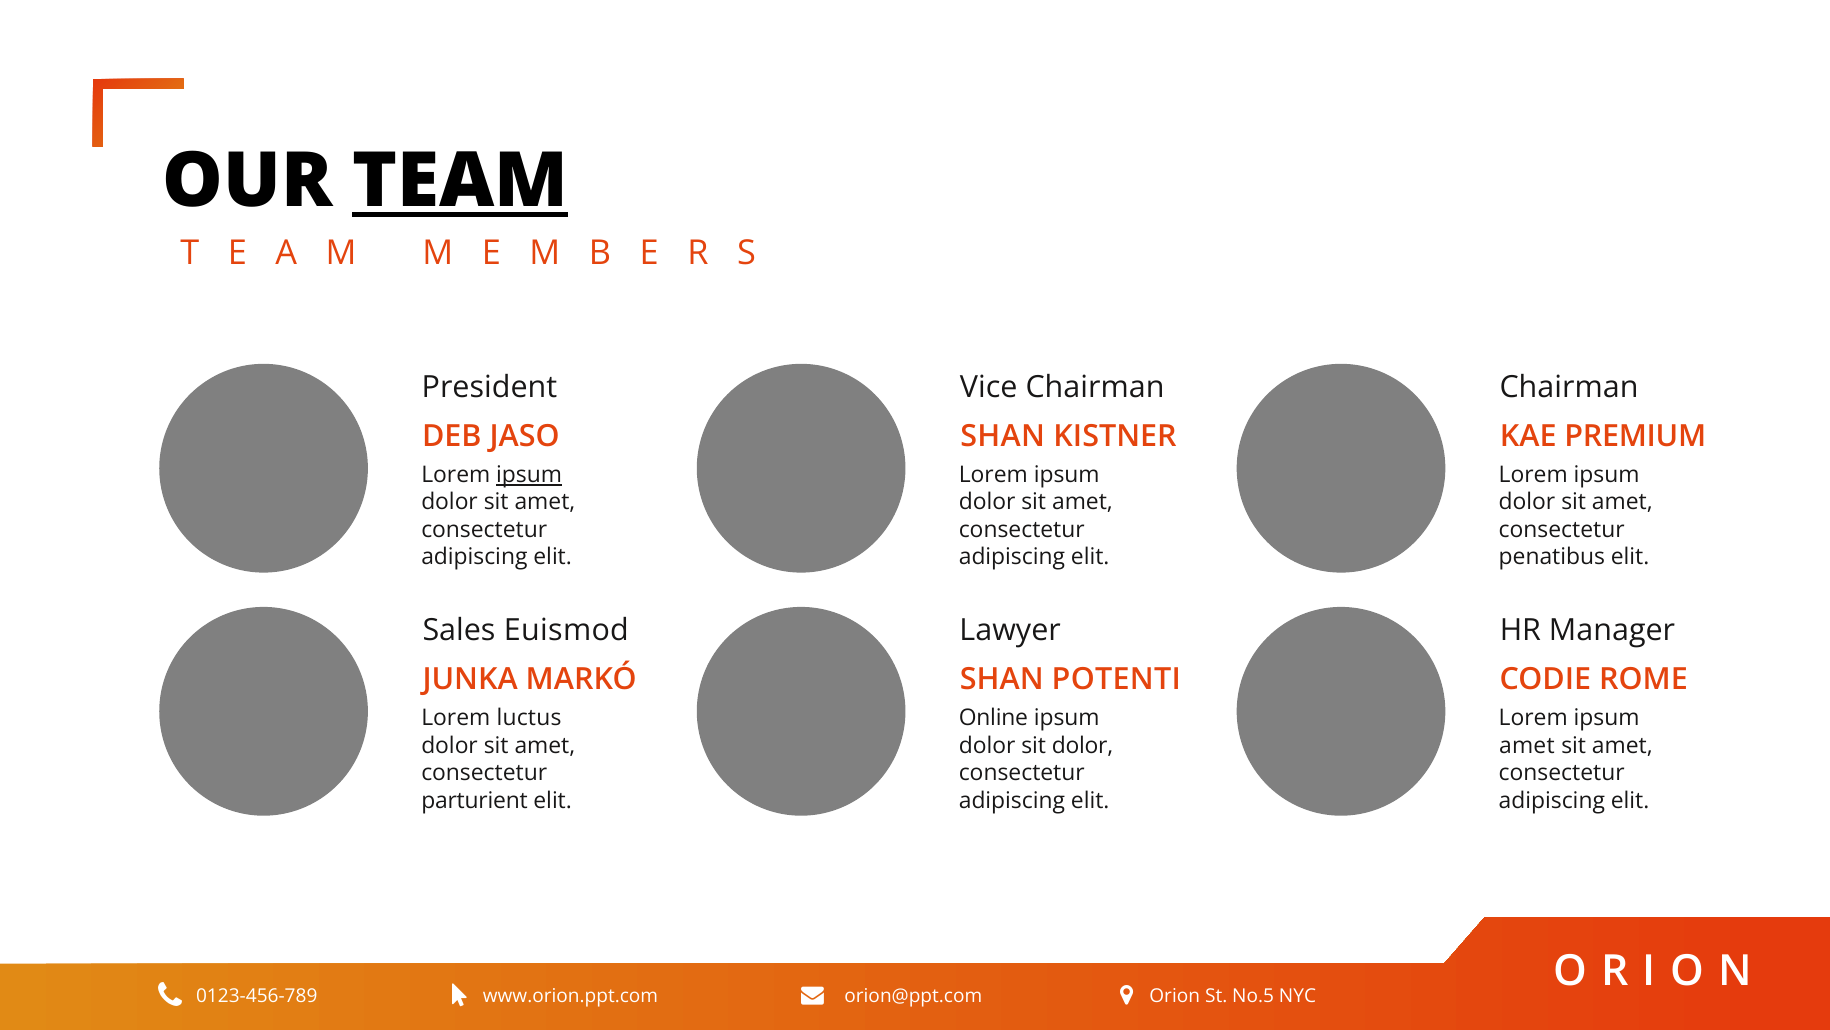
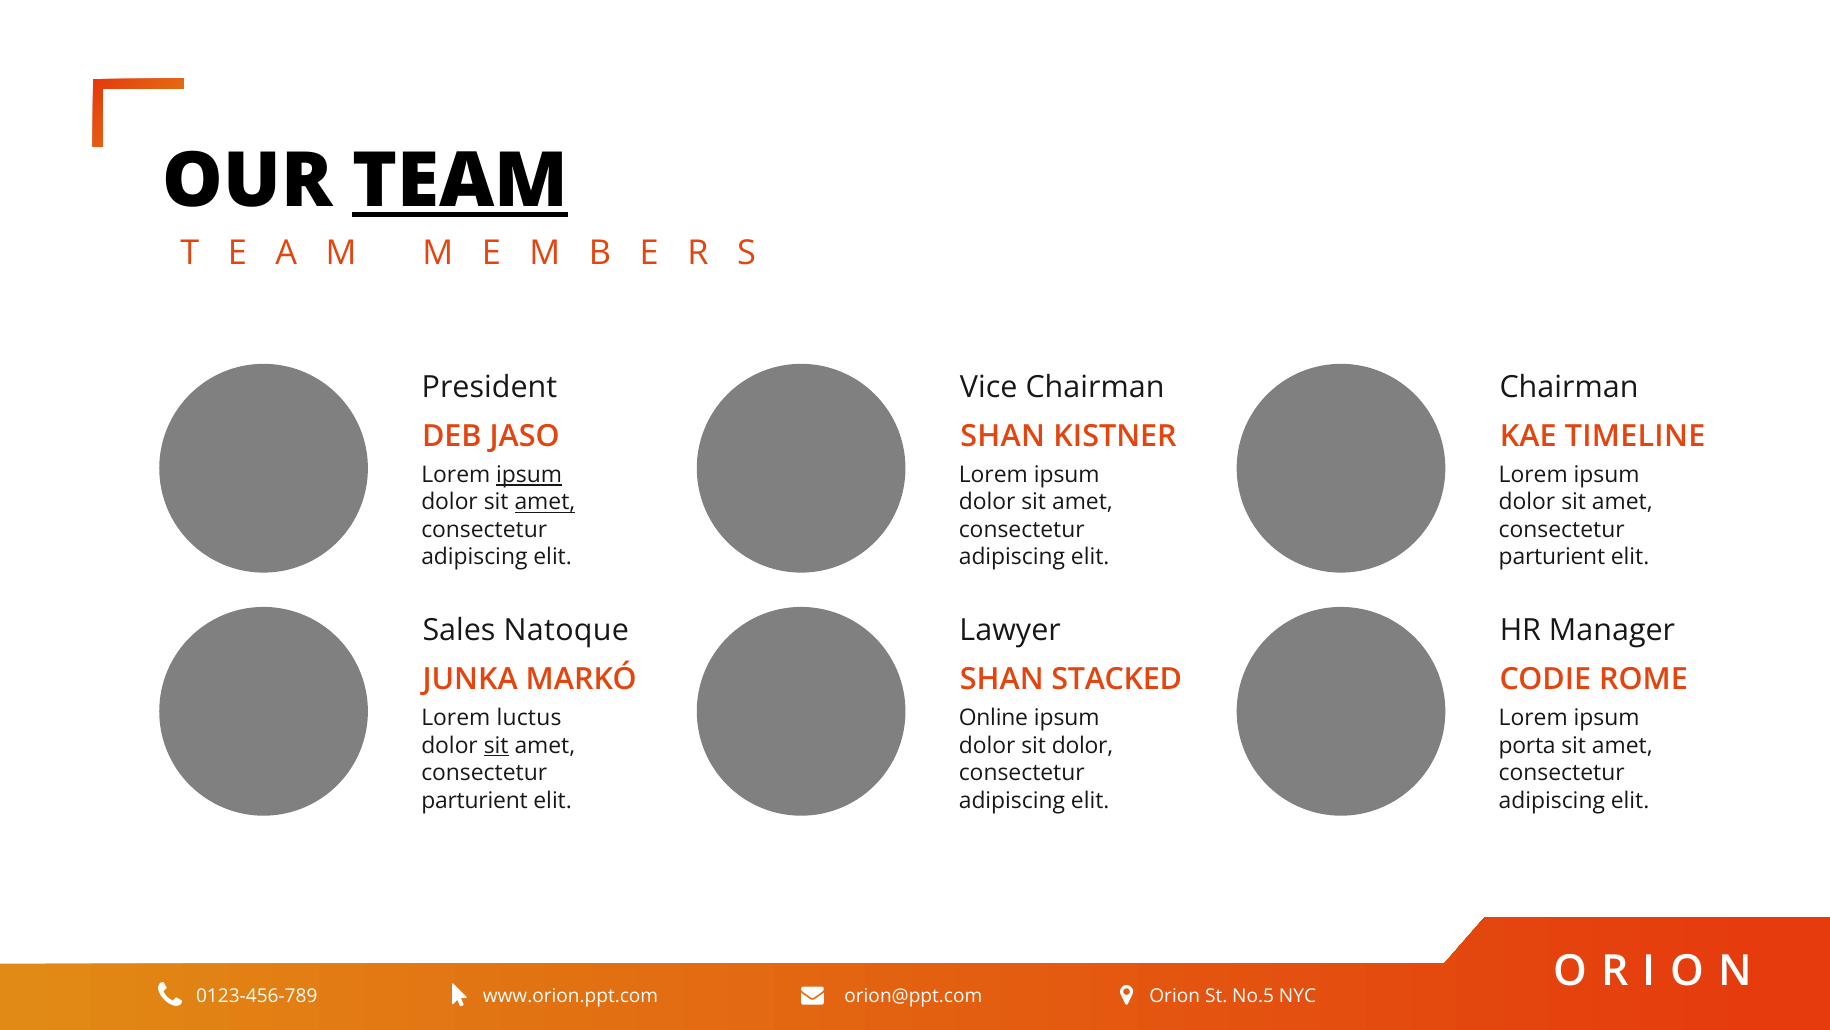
PREMIUM: PREMIUM -> TIMELINE (1635, 436)
amet underline: none -> present (545, 502)
penatibus: penatibus -> parturient (1552, 557)
Euismod: Euismod -> Natoque (566, 630)
POTENTI: POTENTI -> STACKED (1117, 679)
sit underline: none -> present (496, 745)
amet: amet -> porta (1527, 745)
